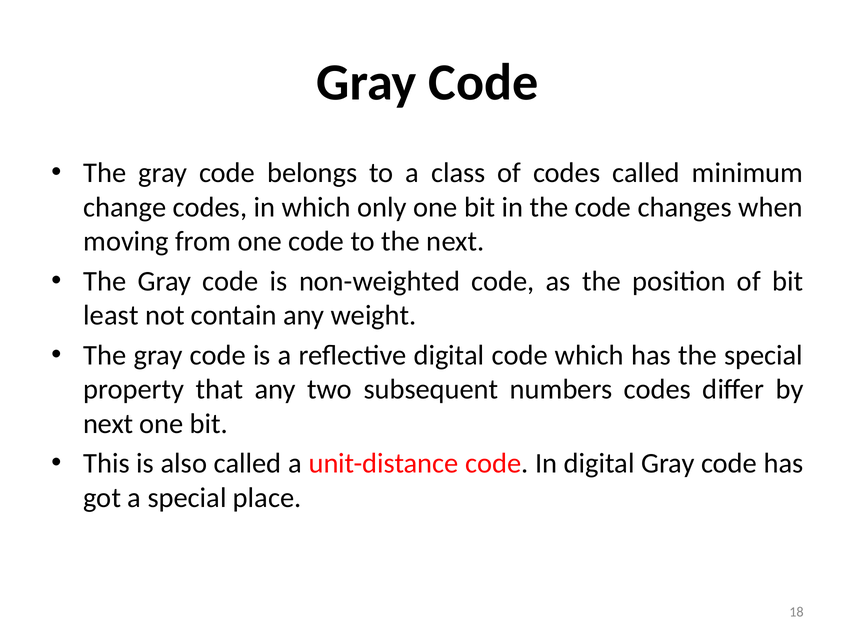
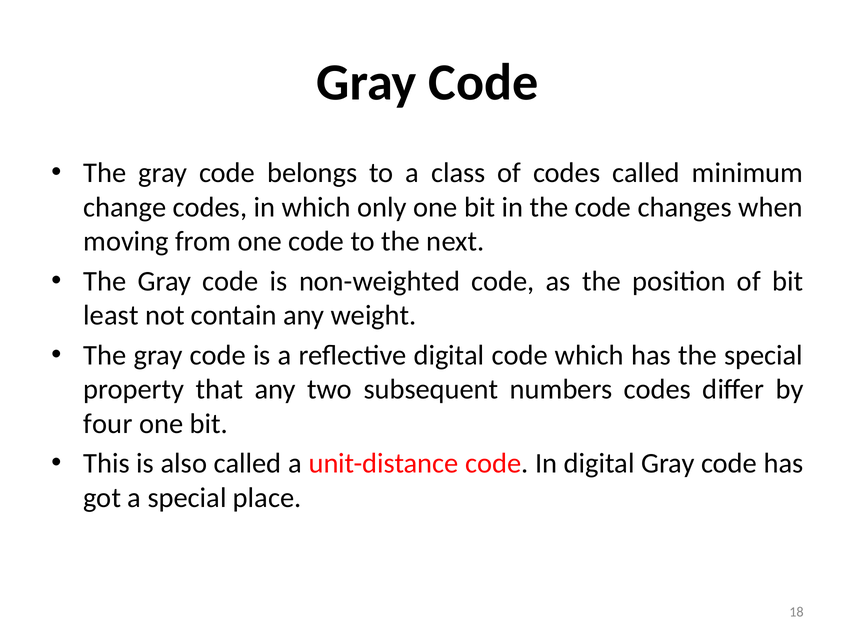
next: next -> four (108, 424)
